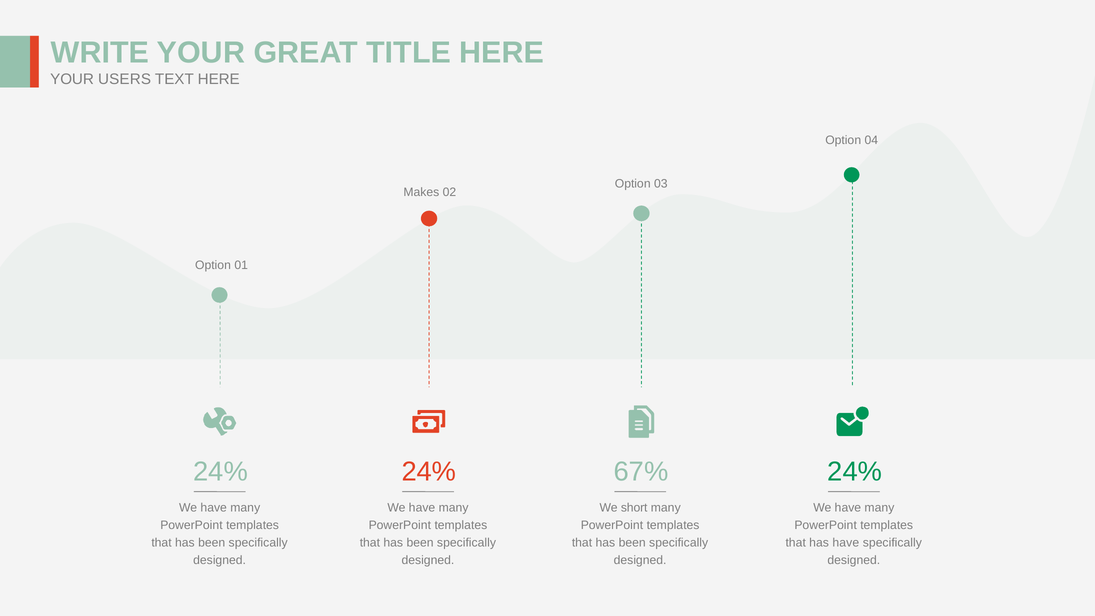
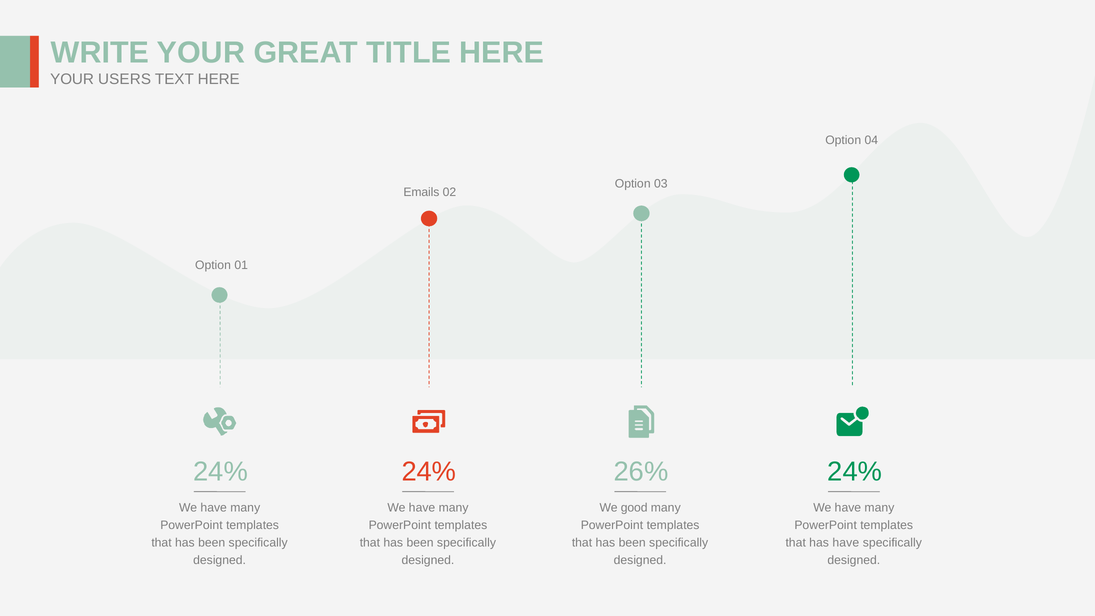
Makes: Makes -> Emails (421, 192)
67%: 67% -> 26% (641, 472)
short: short -> good (634, 508)
